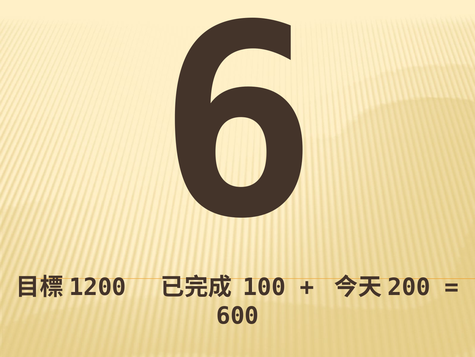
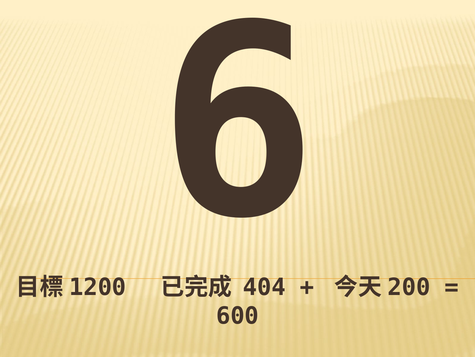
100: 100 -> 404 (264, 287)
